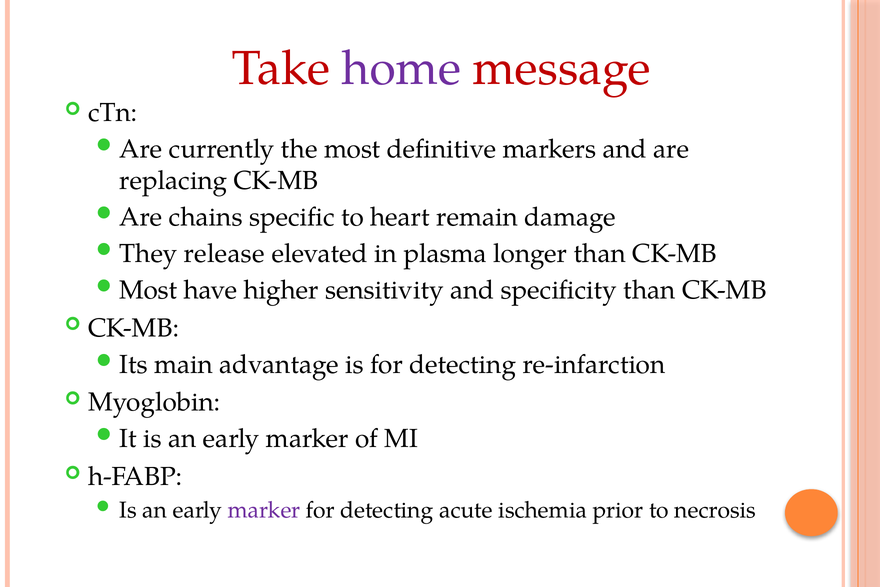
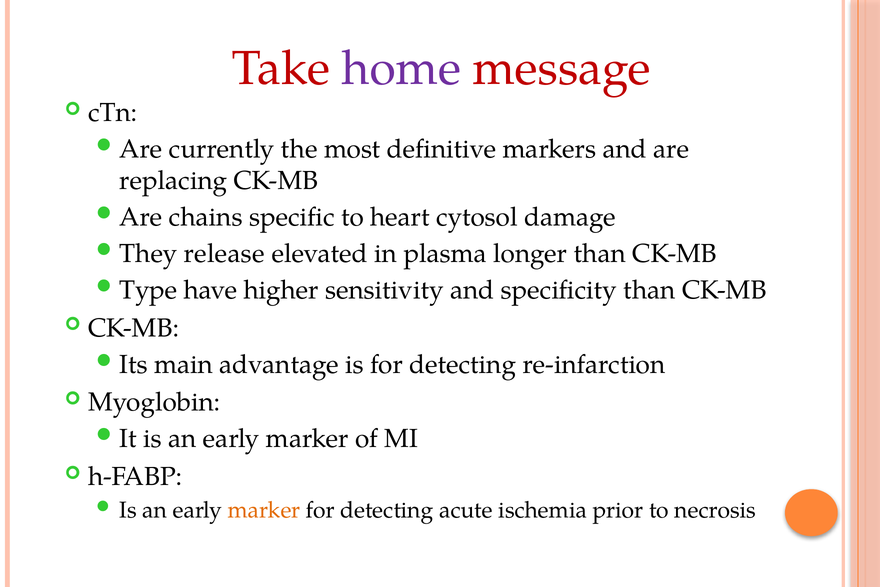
remain: remain -> cytosol (477, 217)
Most: Most -> Type (148, 290)
marker colour: purple -> orange (264, 510)
